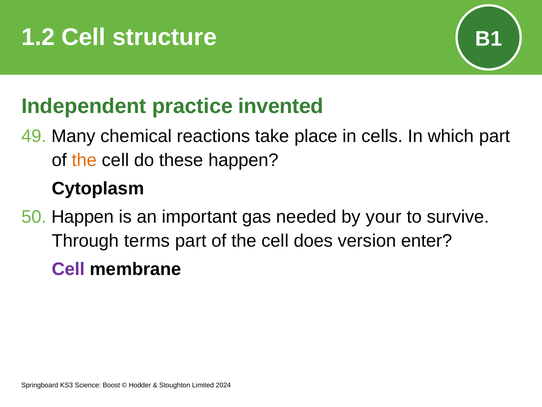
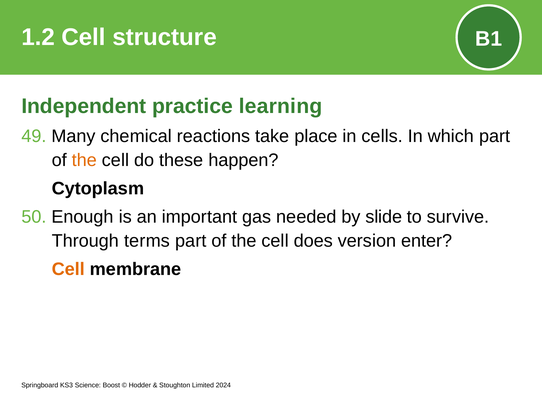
invented: invented -> learning (281, 106)
50 Happen: Happen -> Enough (83, 217)
your: your -> slide (384, 217)
Cell colour: purple -> orange (68, 269)
